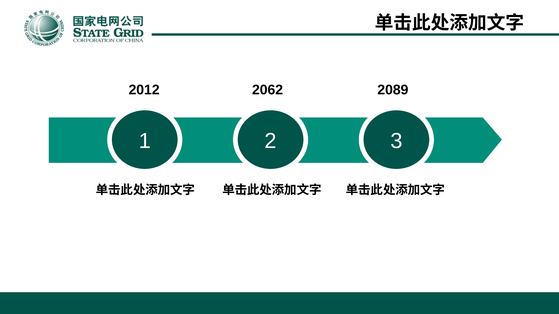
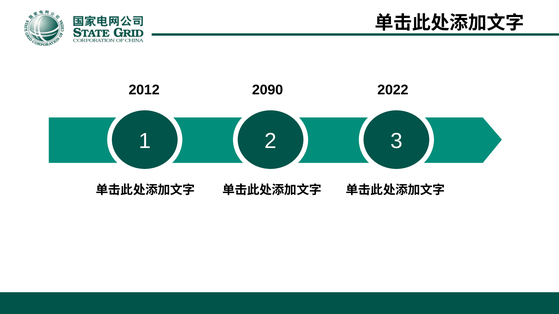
2062: 2062 -> 2090 (268, 90)
2089: 2089 -> 2022 (393, 90)
